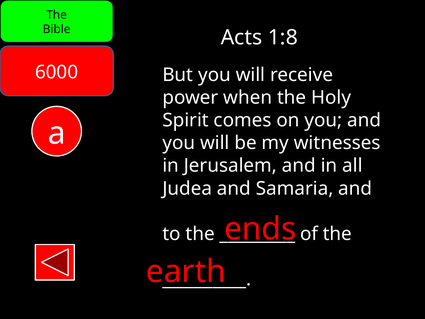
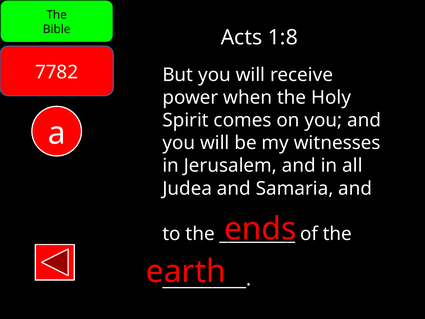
6000: 6000 -> 7782 (57, 72)
